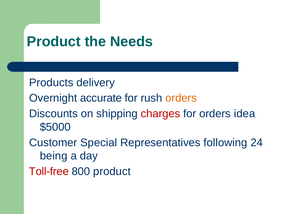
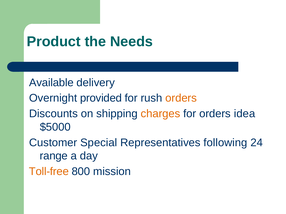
Products: Products -> Available (51, 83)
accurate: accurate -> provided (101, 98)
charges colour: red -> orange (160, 114)
being: being -> range (54, 156)
Toll-free colour: red -> orange (49, 172)
800 product: product -> mission (112, 172)
